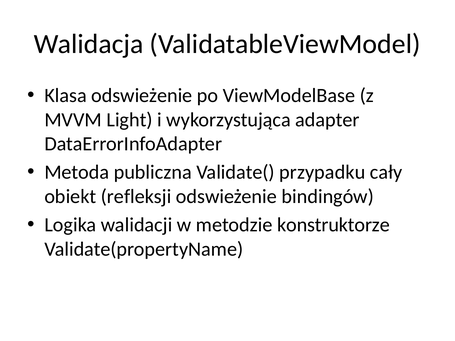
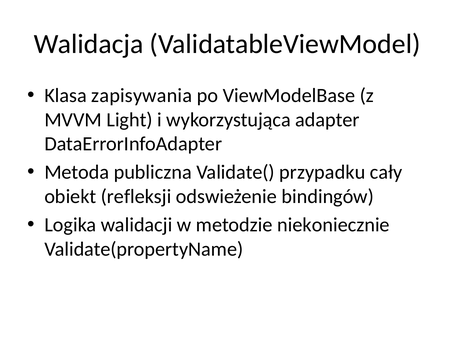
Klasa odswieżenie: odswieżenie -> zapisywania (142, 95)
konstruktorze: konstruktorze -> niekoniecznie (333, 225)
